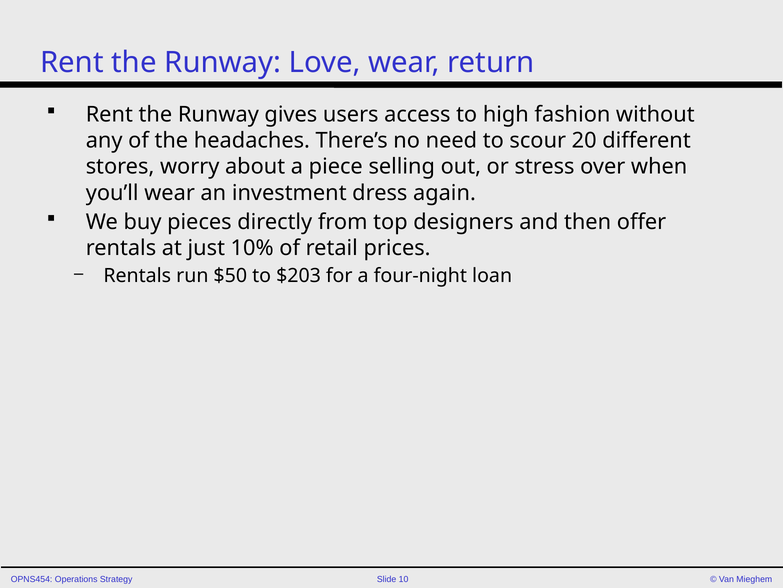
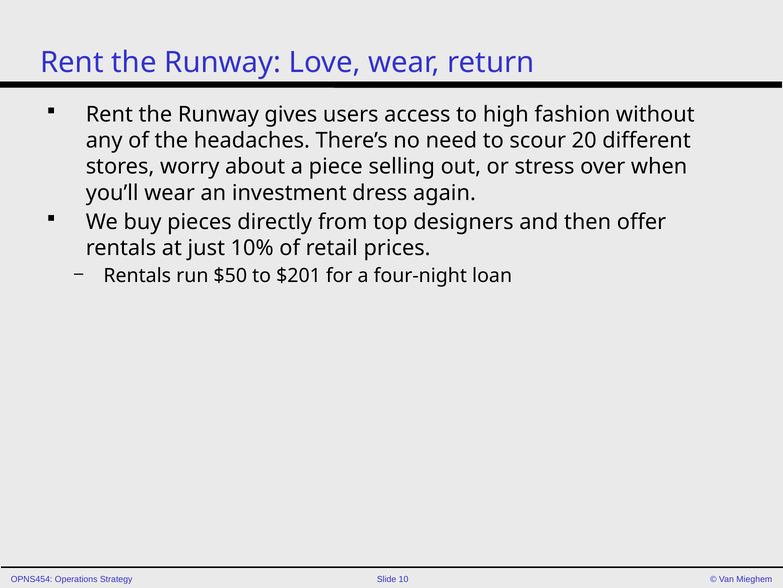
$203: $203 -> $201 (299, 276)
